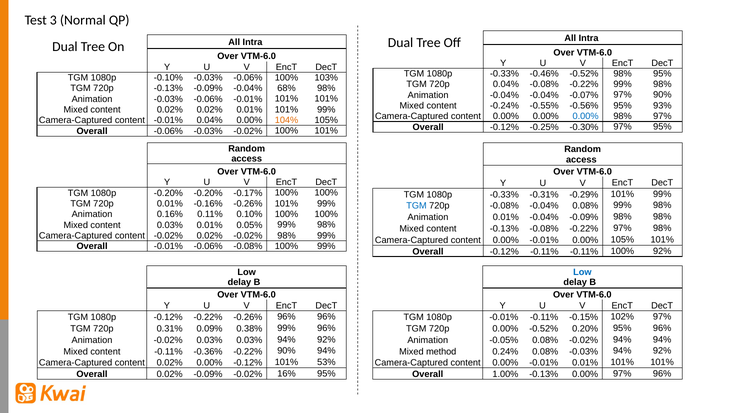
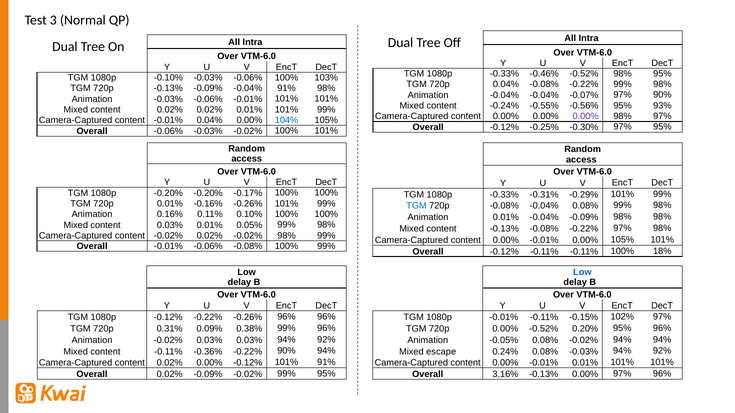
-0.04% 68%: 68% -> 91% (287, 88)
0.00% colour: blue -> purple (586, 117)
104% colour: orange -> blue (287, 120)
100% 92%: 92% -> 18% (662, 251)
method: method -> escape (441, 352)
101% 53%: 53% -> 91% (326, 363)
-0.02% 16%: 16% -> 99% (286, 374)
1.00%: 1.00% -> 3.16% (505, 375)
